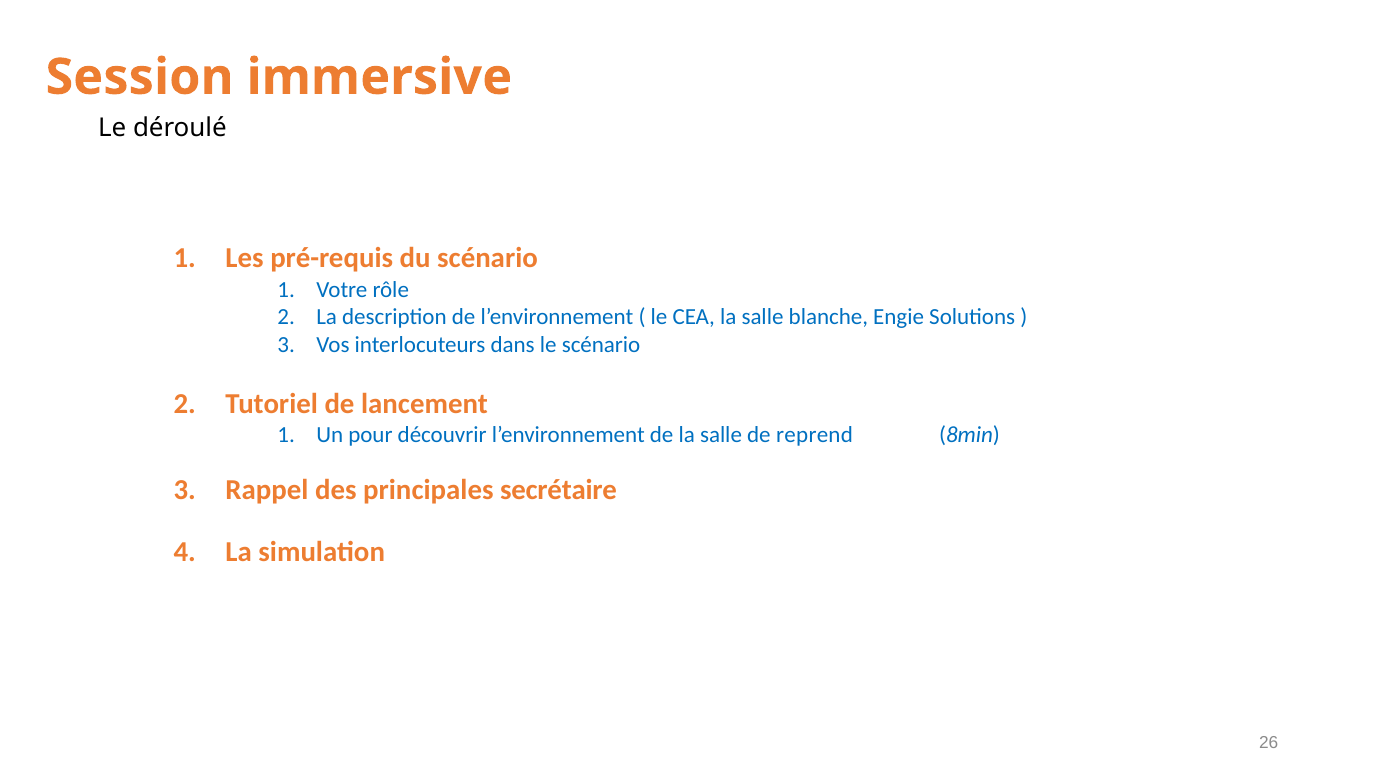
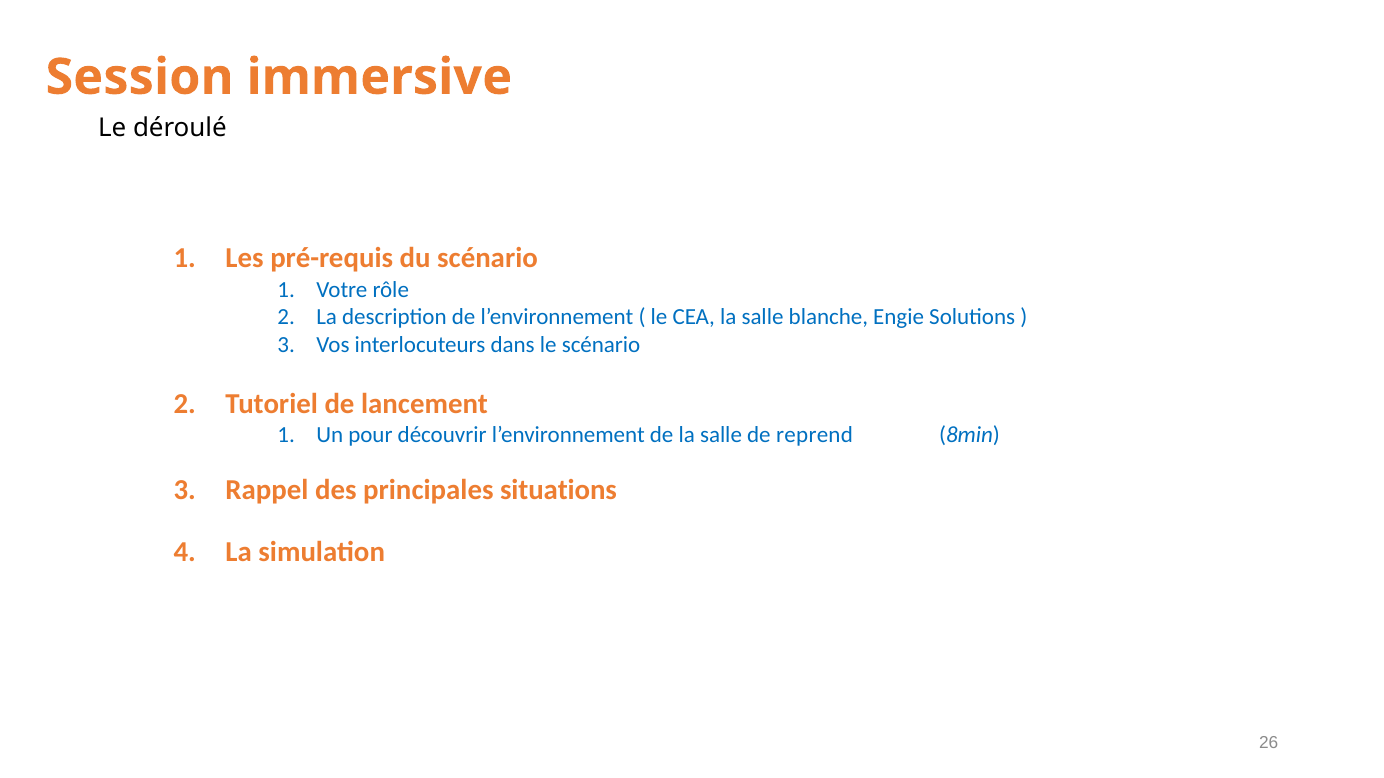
secrétaire: secrétaire -> situations (558, 490)
